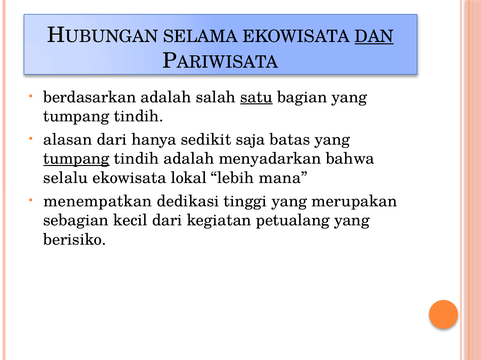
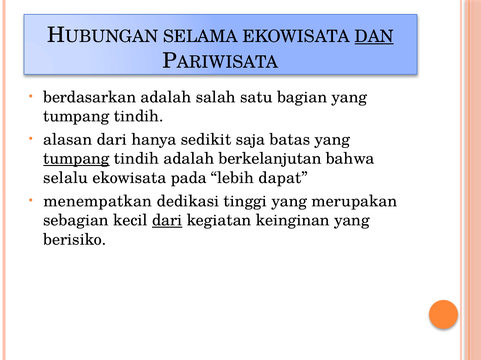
satu underline: present -> none (256, 97)
menyadarkan: menyadarkan -> berkelanjutan (270, 159)
lokal: lokal -> pada (189, 178)
mana: mana -> dapat (283, 178)
dari underline: none -> present (167, 221)
petualang: petualang -> keinginan (293, 221)
